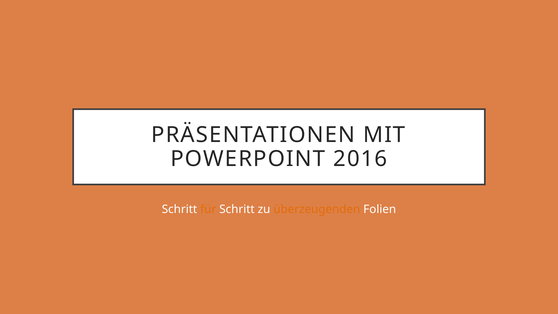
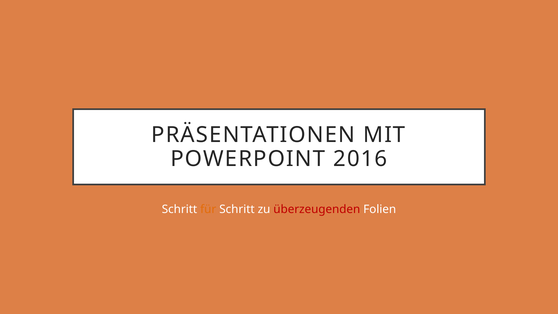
überzeugenden colour: orange -> red (317, 209)
